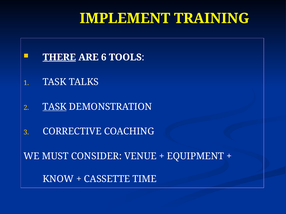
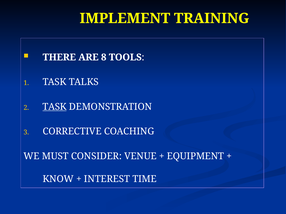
THERE underline: present -> none (59, 57)
6: 6 -> 8 (104, 57)
CASSETTE: CASSETTE -> INTEREST (107, 179)
